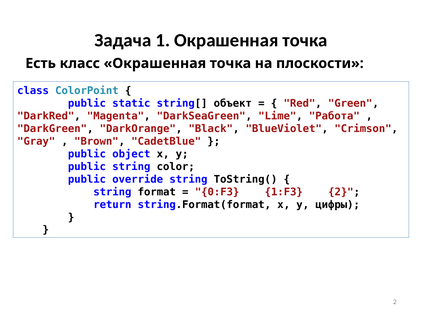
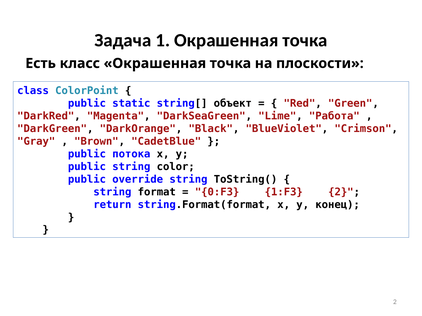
object: object -> потока (131, 154)
цифры: цифры -> конец (338, 205)
